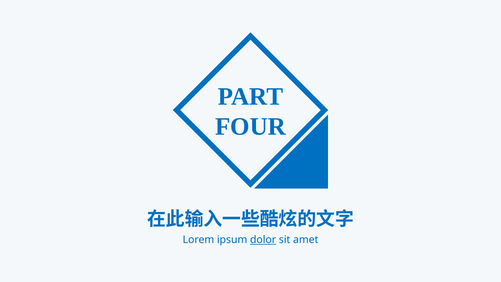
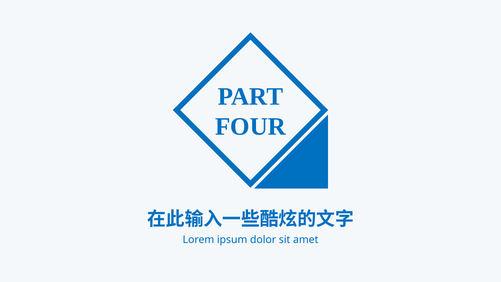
dolor underline: present -> none (263, 240)
